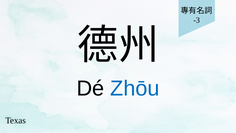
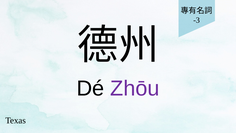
Zhōu colour: blue -> purple (135, 88)
